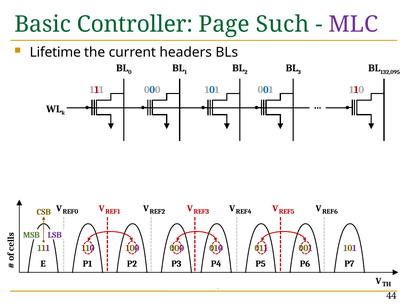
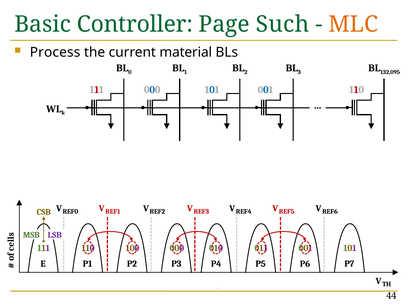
MLC colour: purple -> orange (353, 24)
Lifetime: Lifetime -> Process (55, 52)
headers: headers -> material (186, 52)
